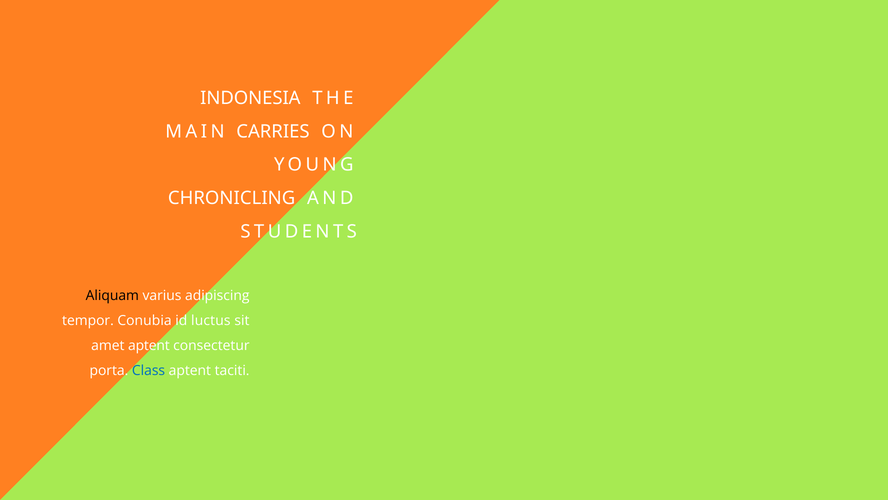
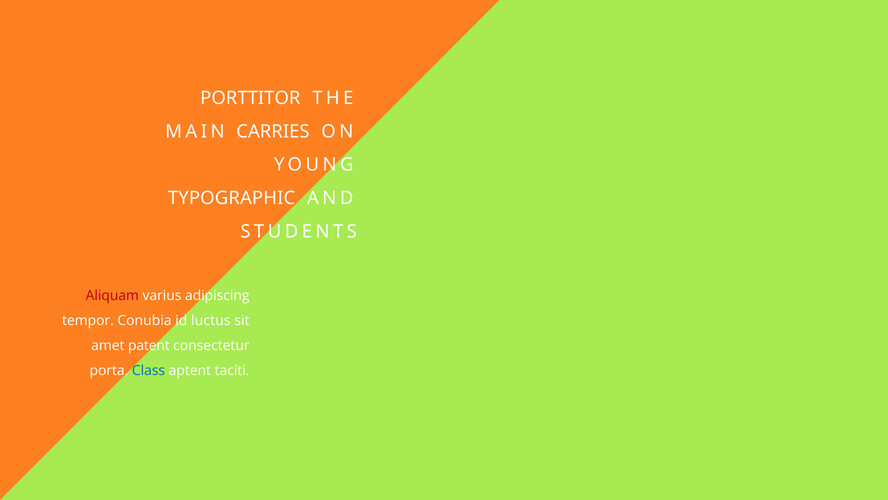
INDONESIA: INDONESIA -> PORTTITOR (250, 98)
CHRONICLING: CHRONICLING -> TYPOGRAPHIC (232, 198)
Aliquam colour: black -> red (112, 295)
amet aptent: aptent -> patent (149, 345)
